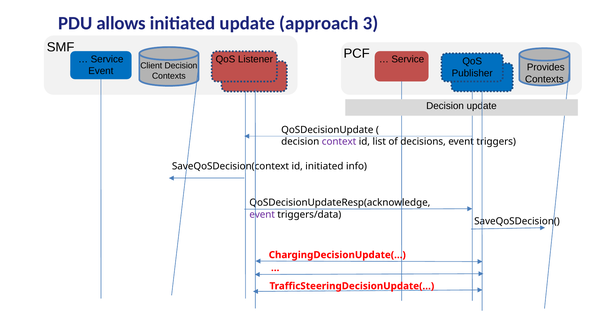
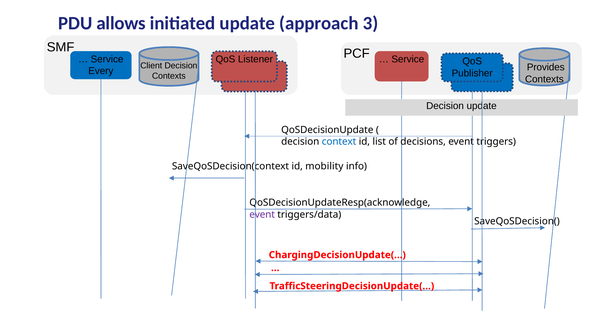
Event: Event -> Every (101, 71)
context colour: purple -> blue (339, 141)
id initiated: initiated -> mobility (324, 166)
